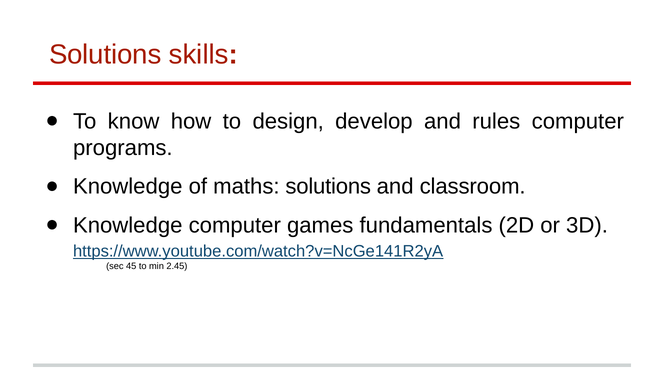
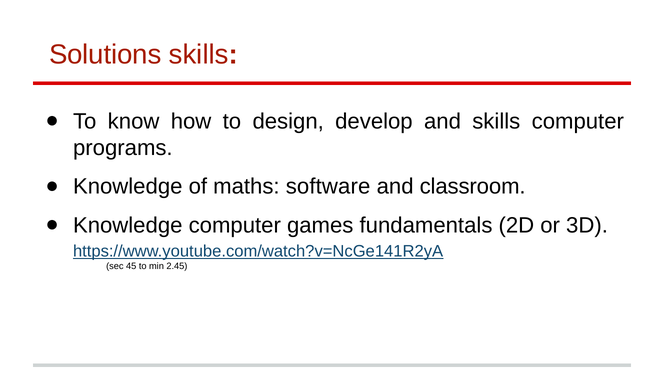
and rules: rules -> skills (496, 121)
maths solutions: solutions -> software (328, 186)
